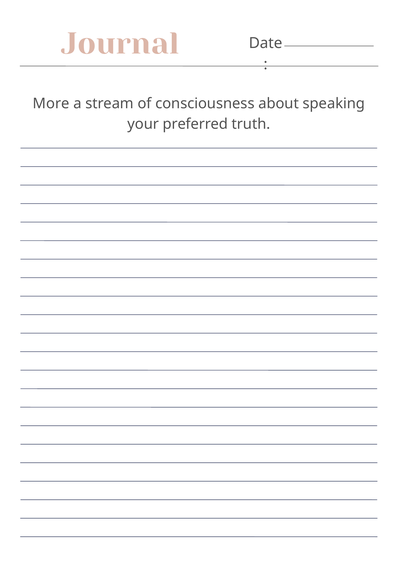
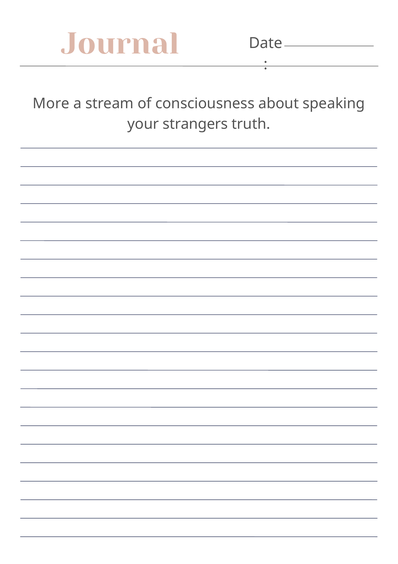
preferred: preferred -> strangers (195, 124)
